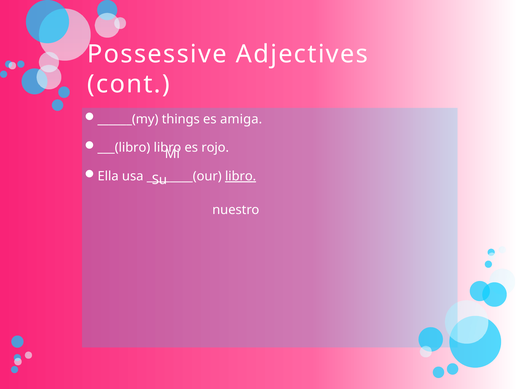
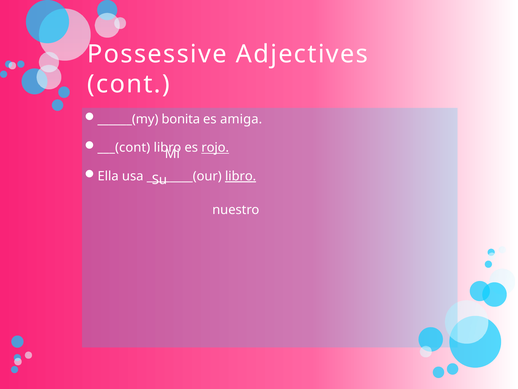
things: things -> bonita (181, 119)
___(libro: ___(libro -> ___(cont (124, 147)
rojo underline: none -> present (215, 147)
